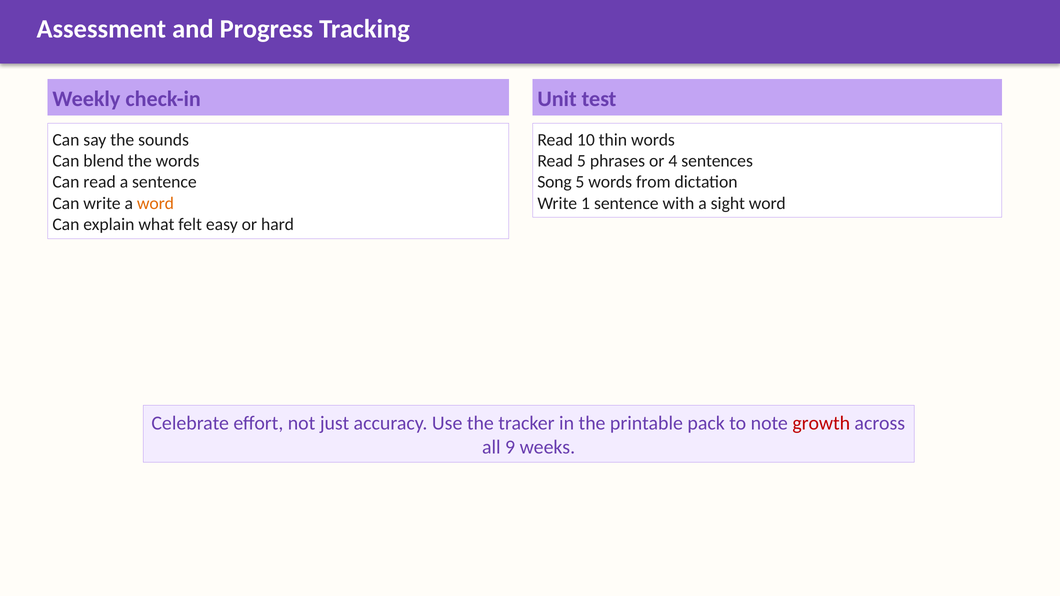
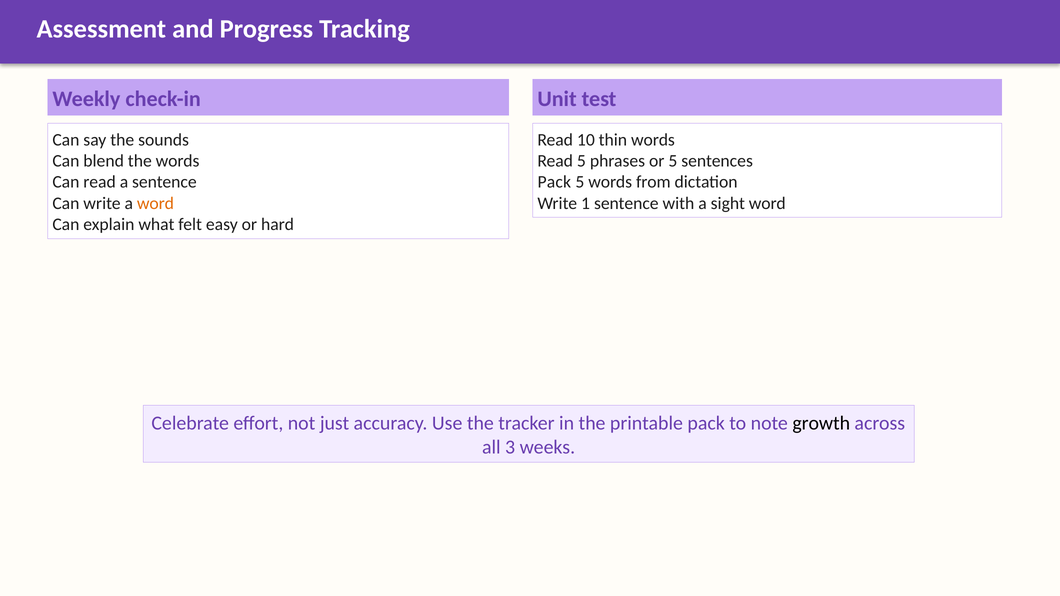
or 4: 4 -> 5 (673, 161)
Song: Song -> Pack (554, 182)
growth colour: red -> black (821, 424)
9: 9 -> 3 (510, 447)
